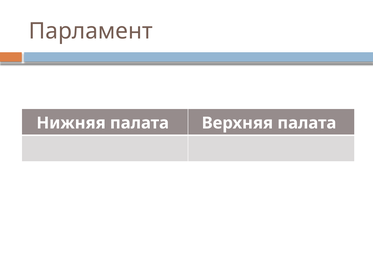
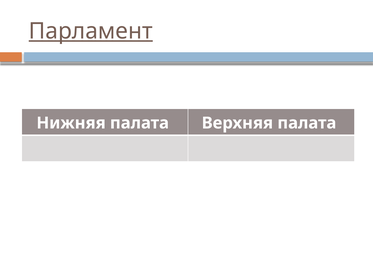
Парламент underline: none -> present (91, 31)
